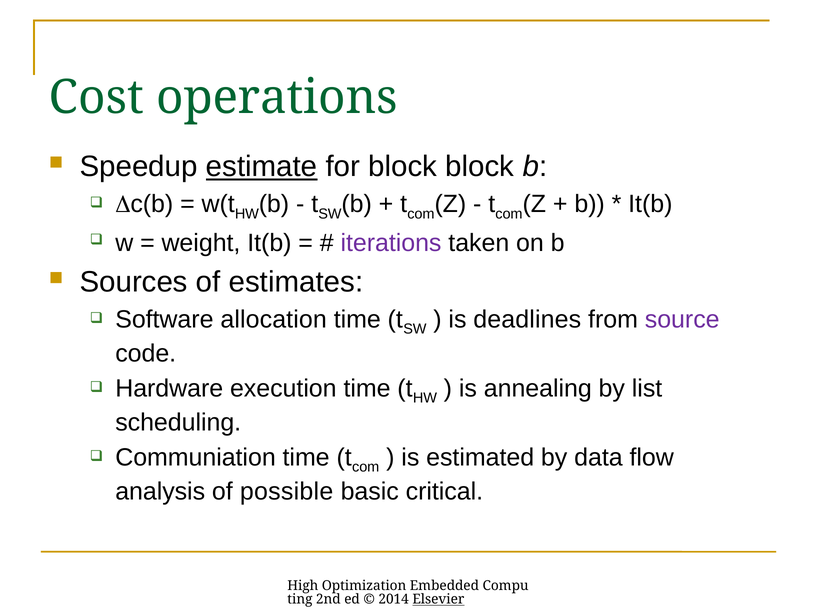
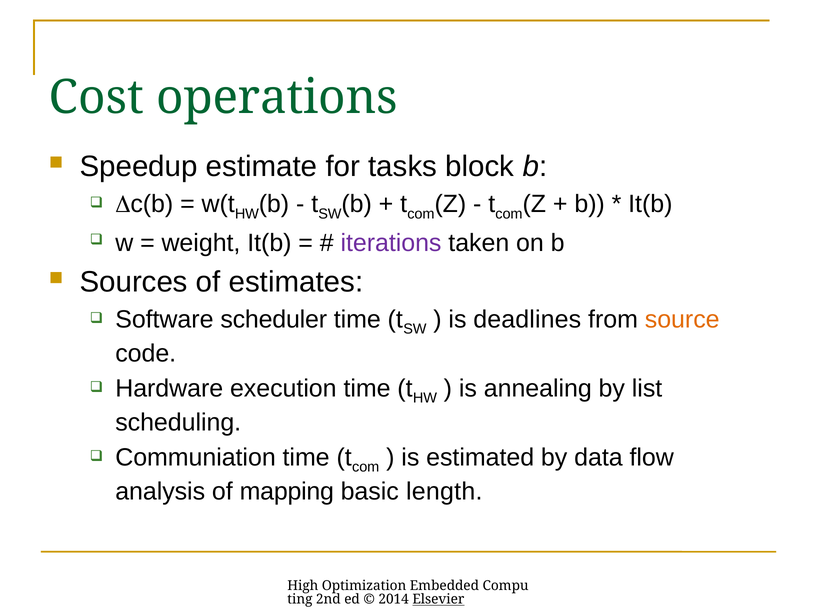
estimate underline: present -> none (262, 167)
for block: block -> tasks (403, 167)
allocation: allocation -> scheduler (274, 319)
source colour: purple -> orange (682, 319)
possible: possible -> mapping (287, 491)
critical: critical -> length (444, 491)
